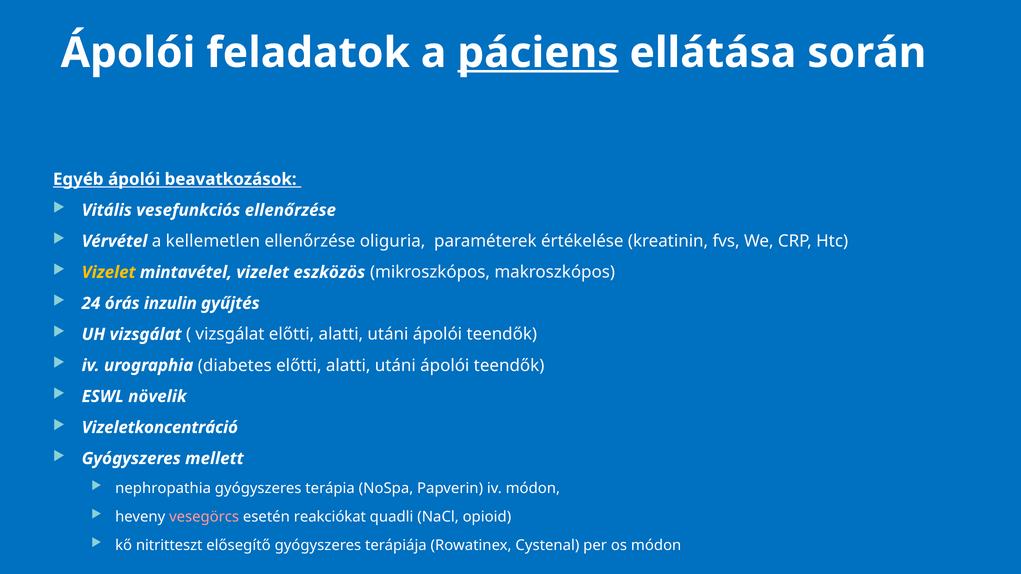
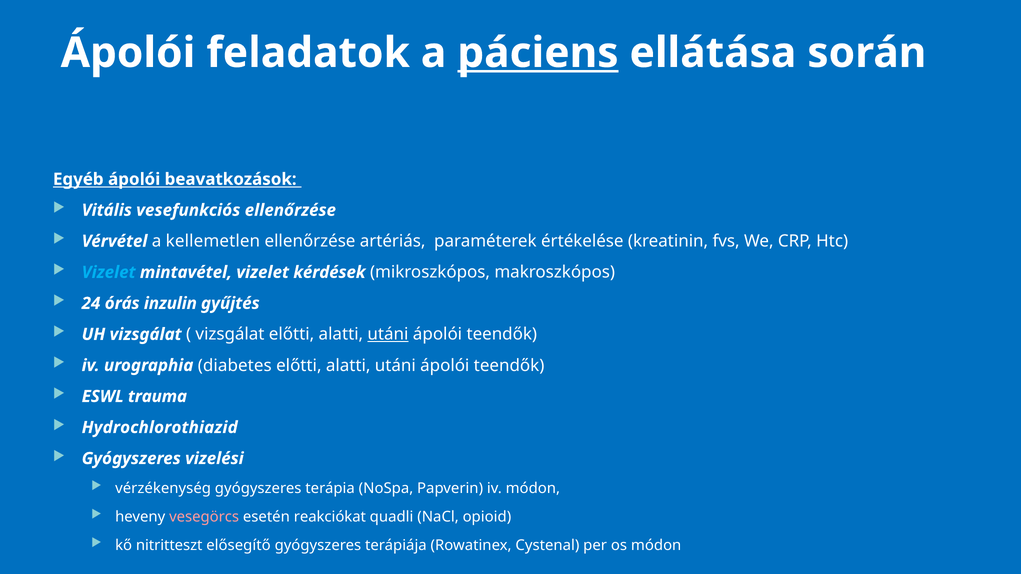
oliguria: oliguria -> artériás (393, 241)
Vizelet colour: yellow -> light blue (109, 272)
eszközös: eszközös -> kérdések (329, 272)
utáni underline: none -> present (388, 335)
növelik: növelik -> trauma (157, 397)
Vizeletkoncentráció: Vizeletkoncentráció -> Hydrochlorothiazid (160, 428)
mellett: mellett -> vizelési (214, 459)
nephropathia: nephropathia -> vérzékenység (163, 488)
